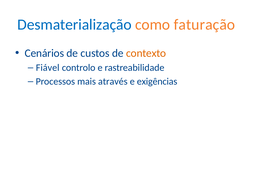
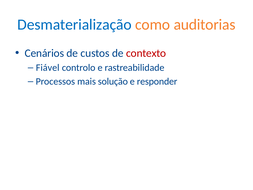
faturação: faturação -> auditorias (205, 24)
contexto colour: orange -> red (146, 53)
através: através -> solução (113, 81)
exigências: exigências -> responder (157, 81)
